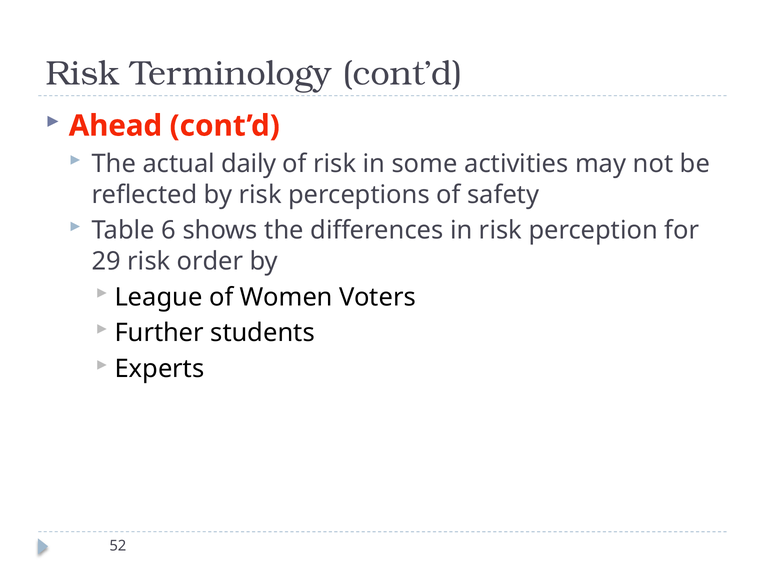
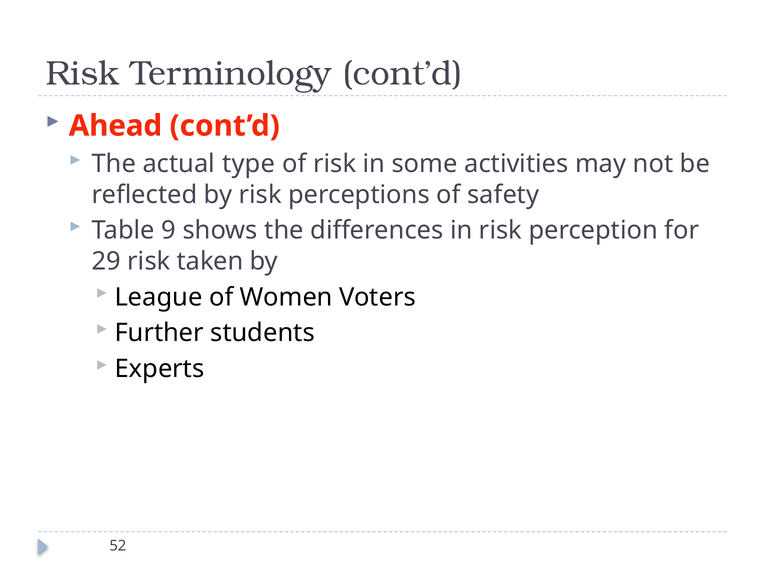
daily: daily -> type (249, 164)
6: 6 -> 9 (169, 230)
order: order -> taken (210, 261)
